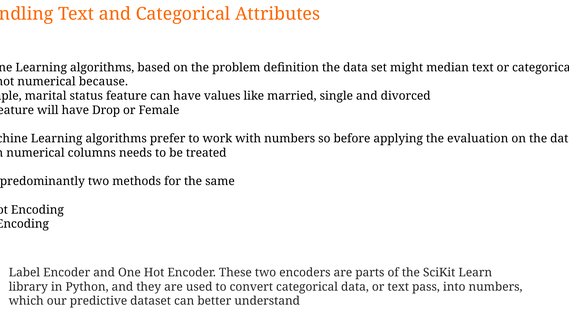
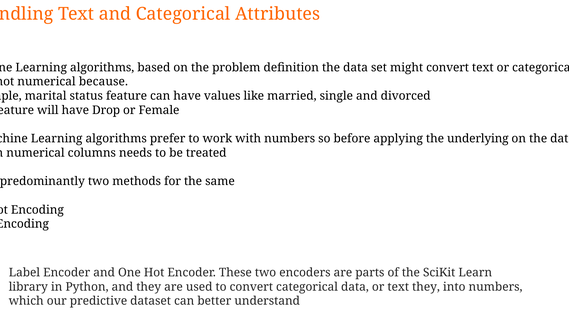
might median: median -> convert (448, 68)
evaluation: evaluation -> underlying (478, 139)
text pass: pass -> they (426, 287)
